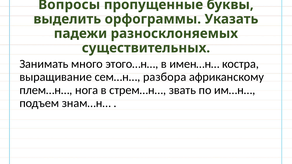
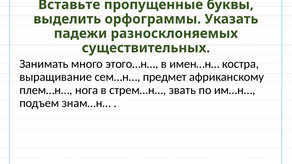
Вопросы: Вопросы -> Вставьте (69, 5)
разбора: разбора -> предмет (165, 77)
